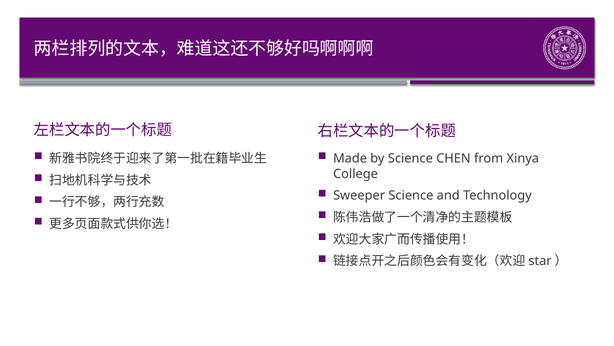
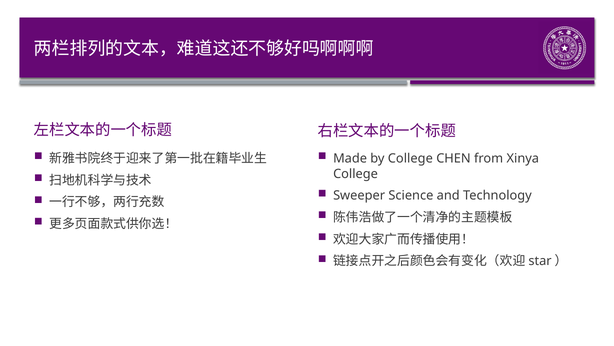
by Science: Science -> College (410, 158)
